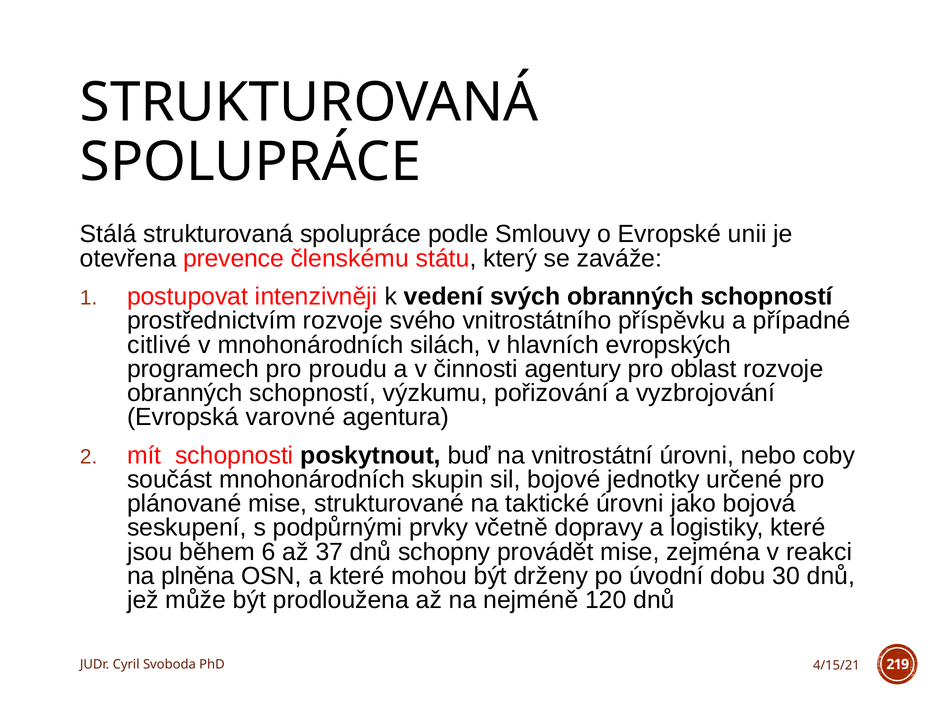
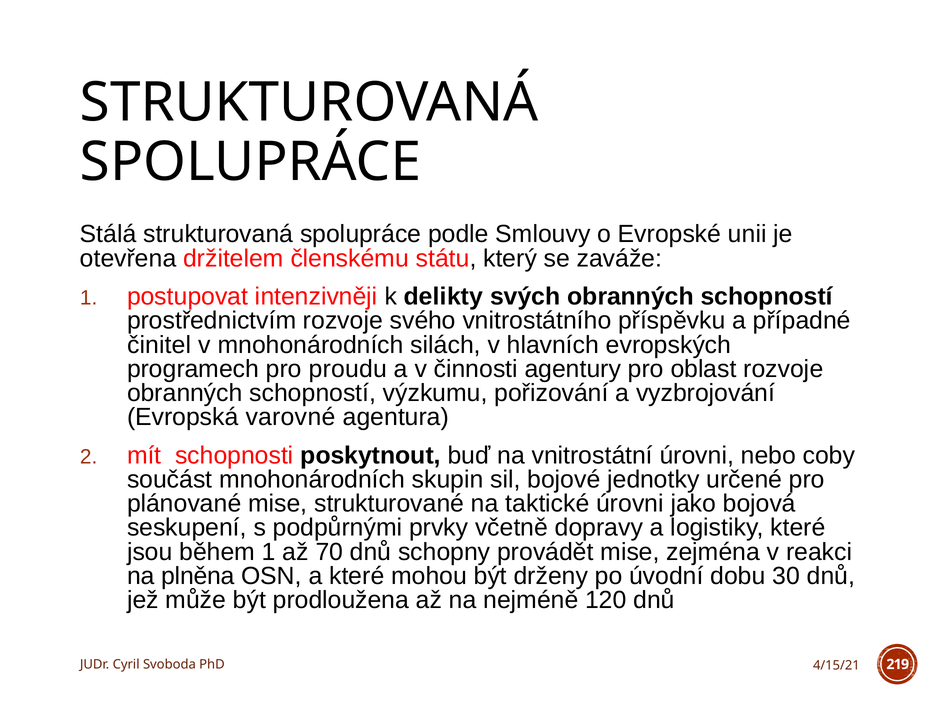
prevence: prevence -> držitelem (233, 258)
vedení: vedení -> delikty (443, 296)
citlivé: citlivé -> činitel (159, 345)
během 6: 6 -> 1 (269, 552)
37: 37 -> 70 (329, 552)
